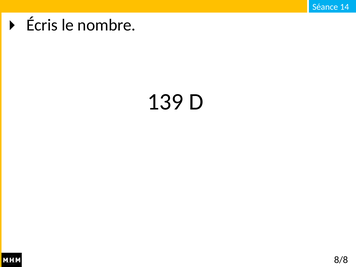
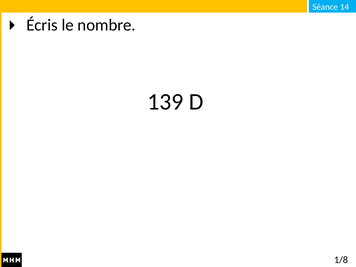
8/8: 8/8 -> 1/8 (341, 260)
